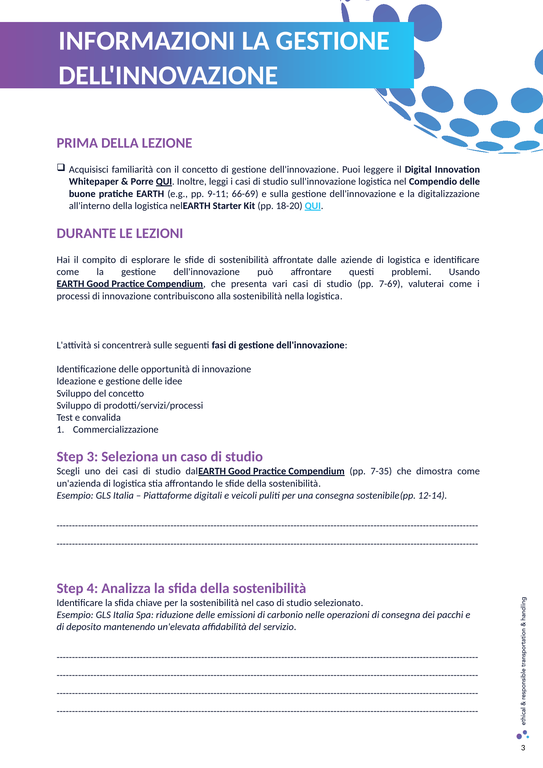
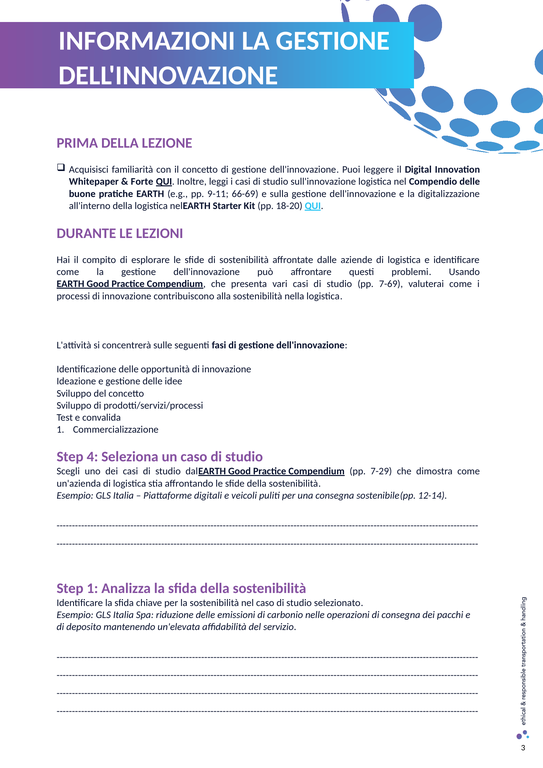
Porre: Porre -> Forte (142, 181)
Step 3: 3 -> 4 (92, 457)
7-35: 7-35 -> 7-29 (381, 471)
Step 4: 4 -> 1 (92, 588)
